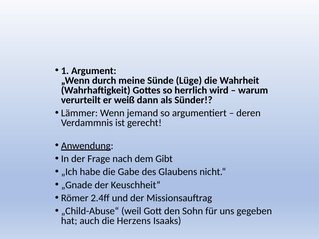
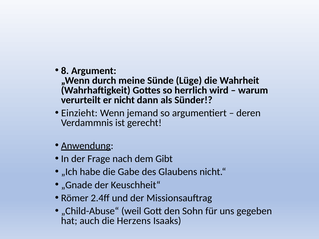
1: 1 -> 8 (65, 71)
weiß: weiß -> nicht (124, 100)
Lämmer: Lämmer -> Einzieht (79, 113)
